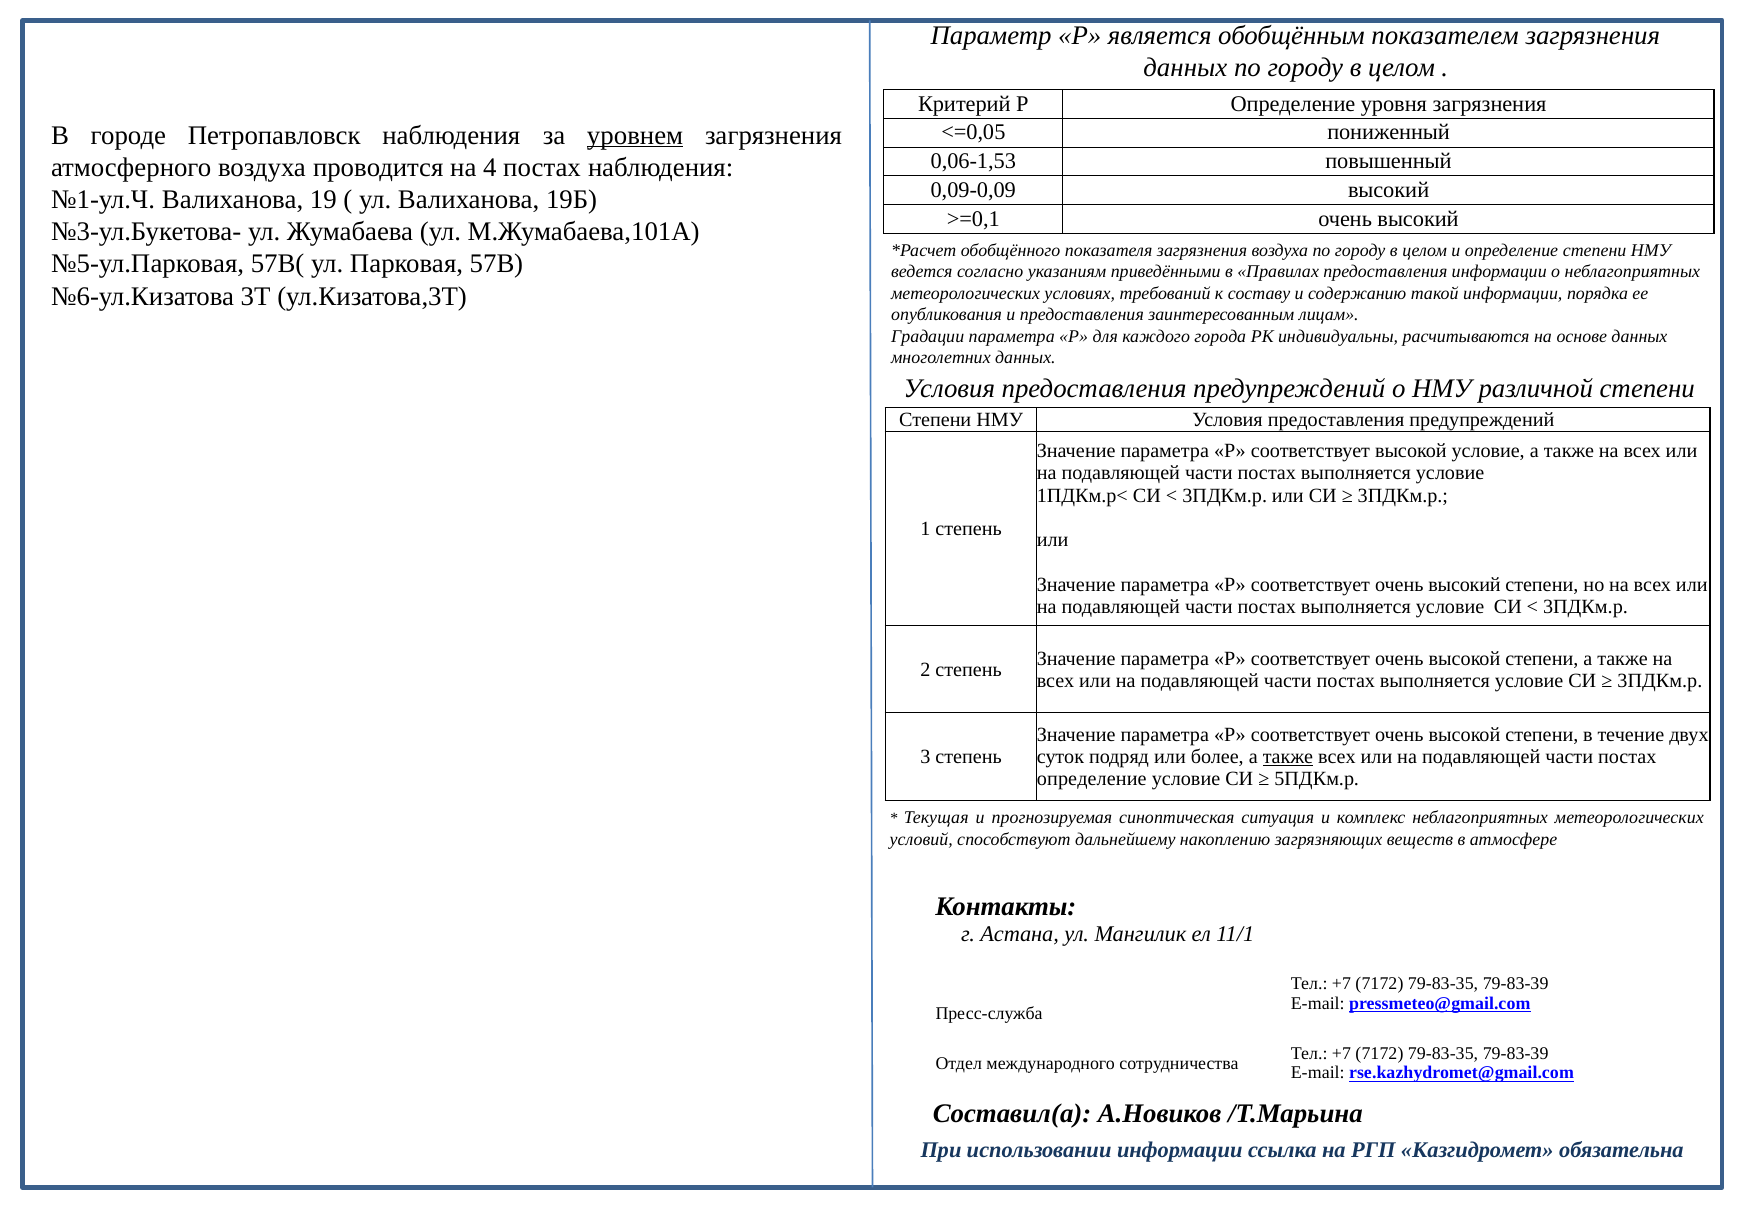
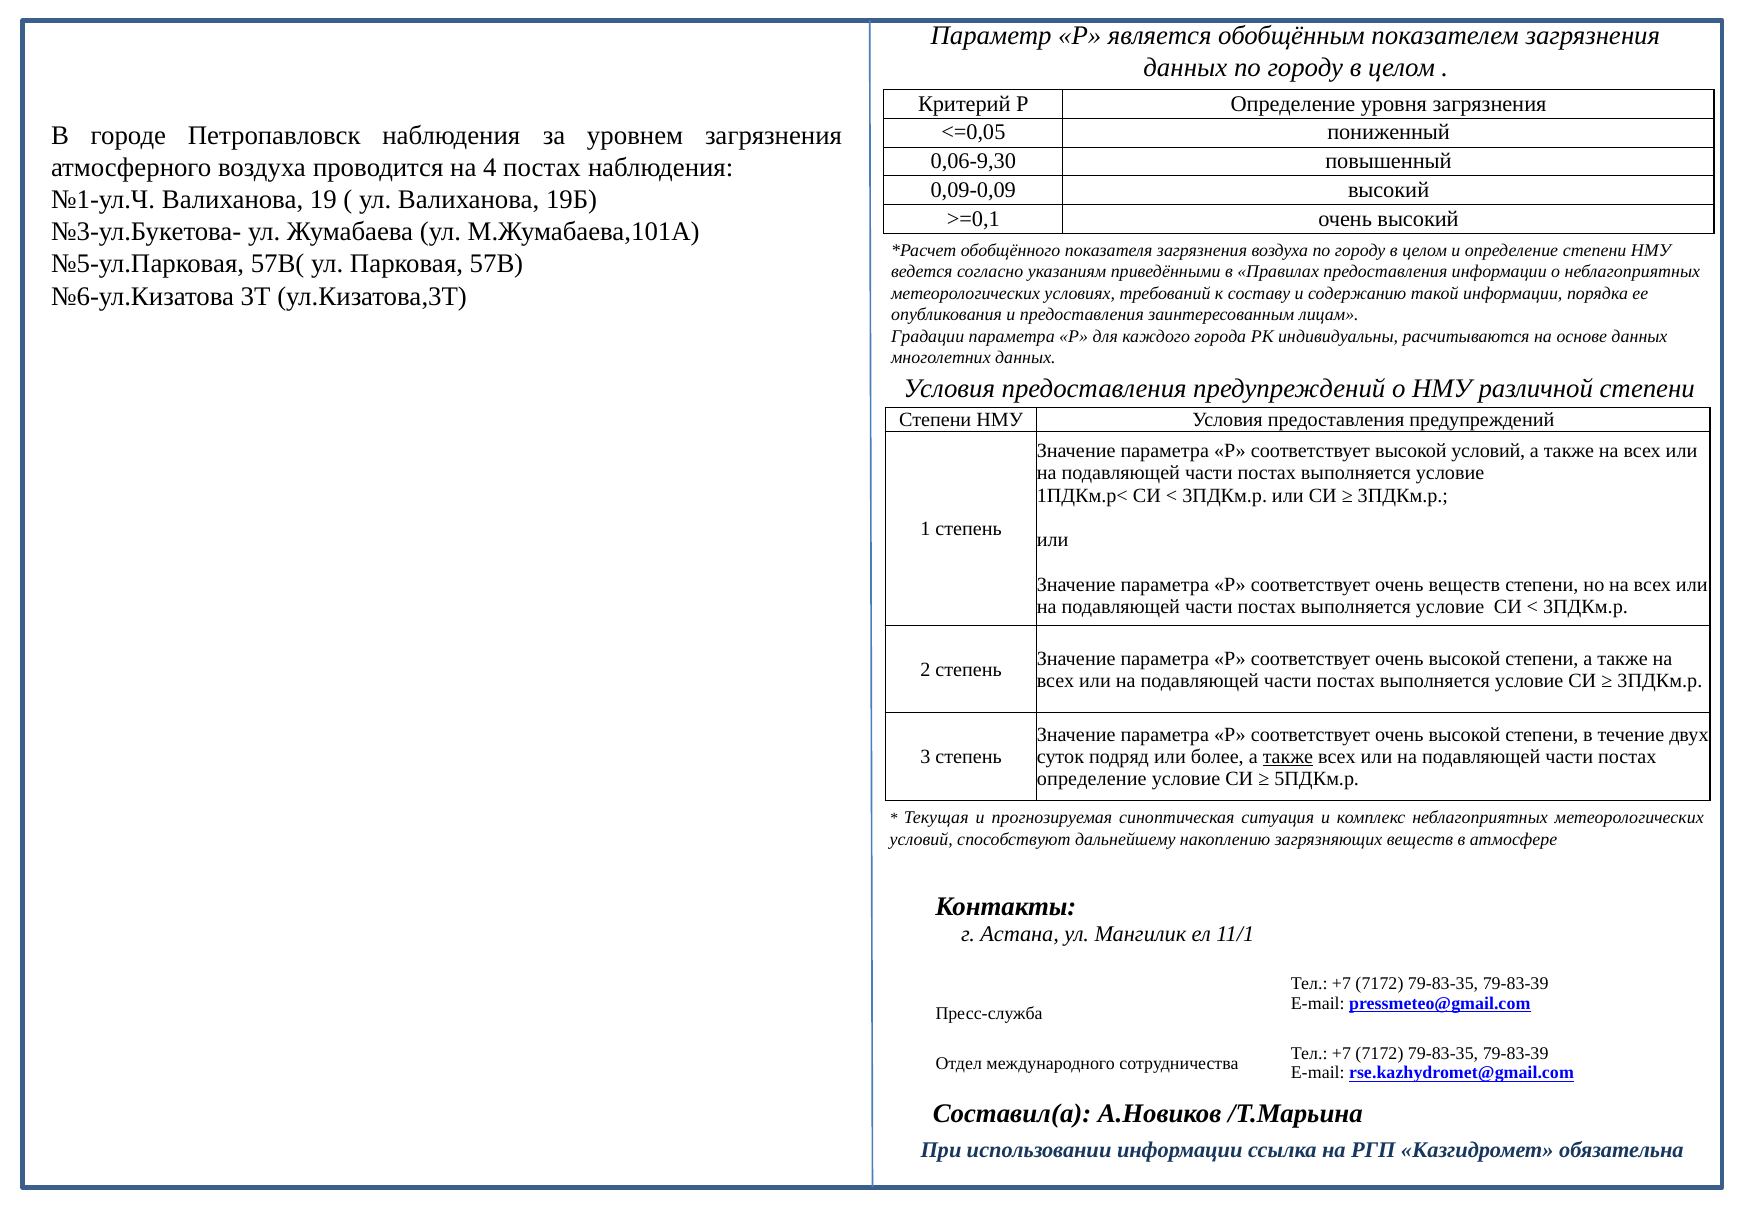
уровнем underline: present -> none (635, 135)
0,06-1,53: 0,06-1,53 -> 0,06-9,30 (973, 161)
высокой условие: условие -> условий (1488, 451)
соответствует очень высокий: высокий -> веществ (1464, 585)
